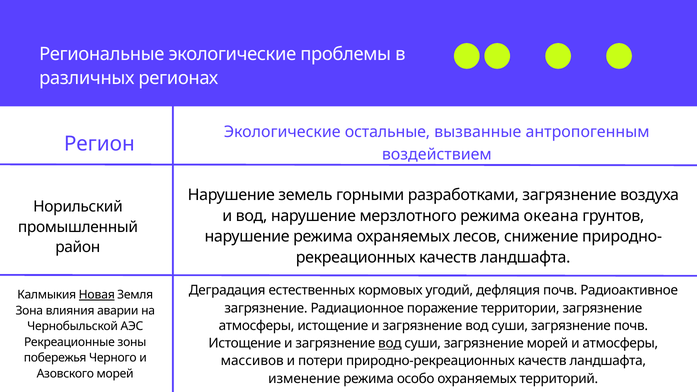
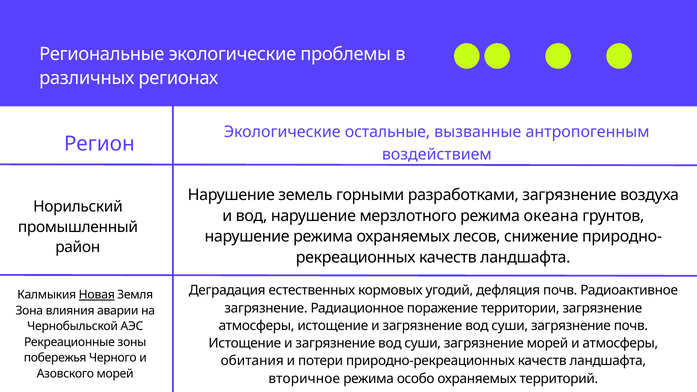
вод underline: present -> none (390, 343)
массивов: массивов -> обитания (252, 361)
изменение: изменение -> вторичное (304, 379)
